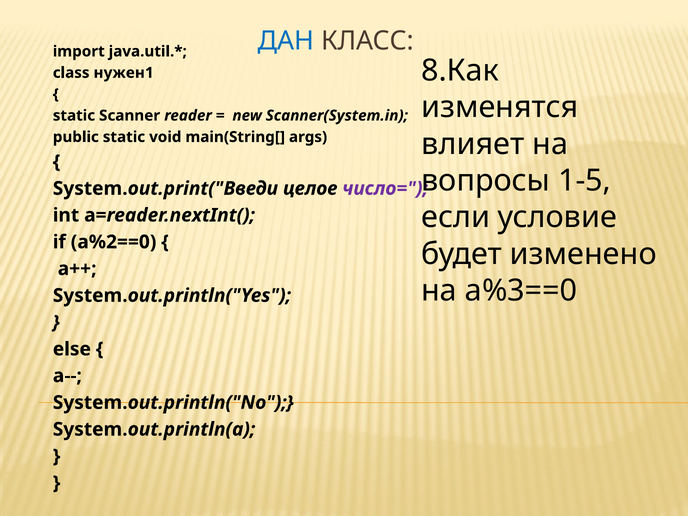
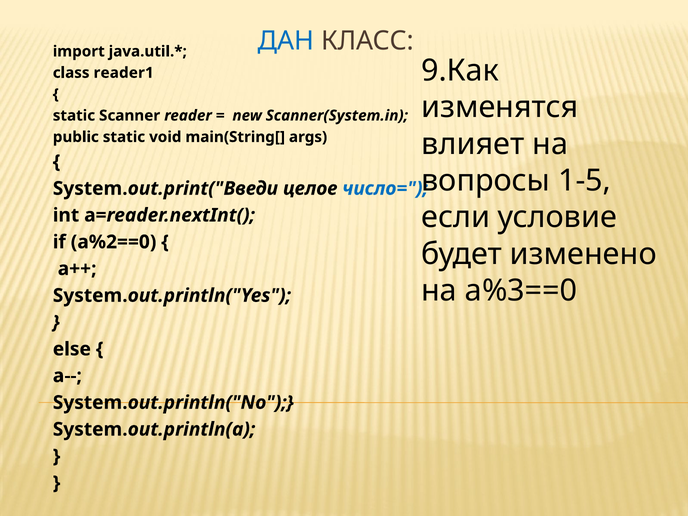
8.Как: 8.Как -> 9.Как (460, 71)
нужен1: нужен1 -> reader1 (124, 73)
число= colour: purple -> blue (385, 188)
